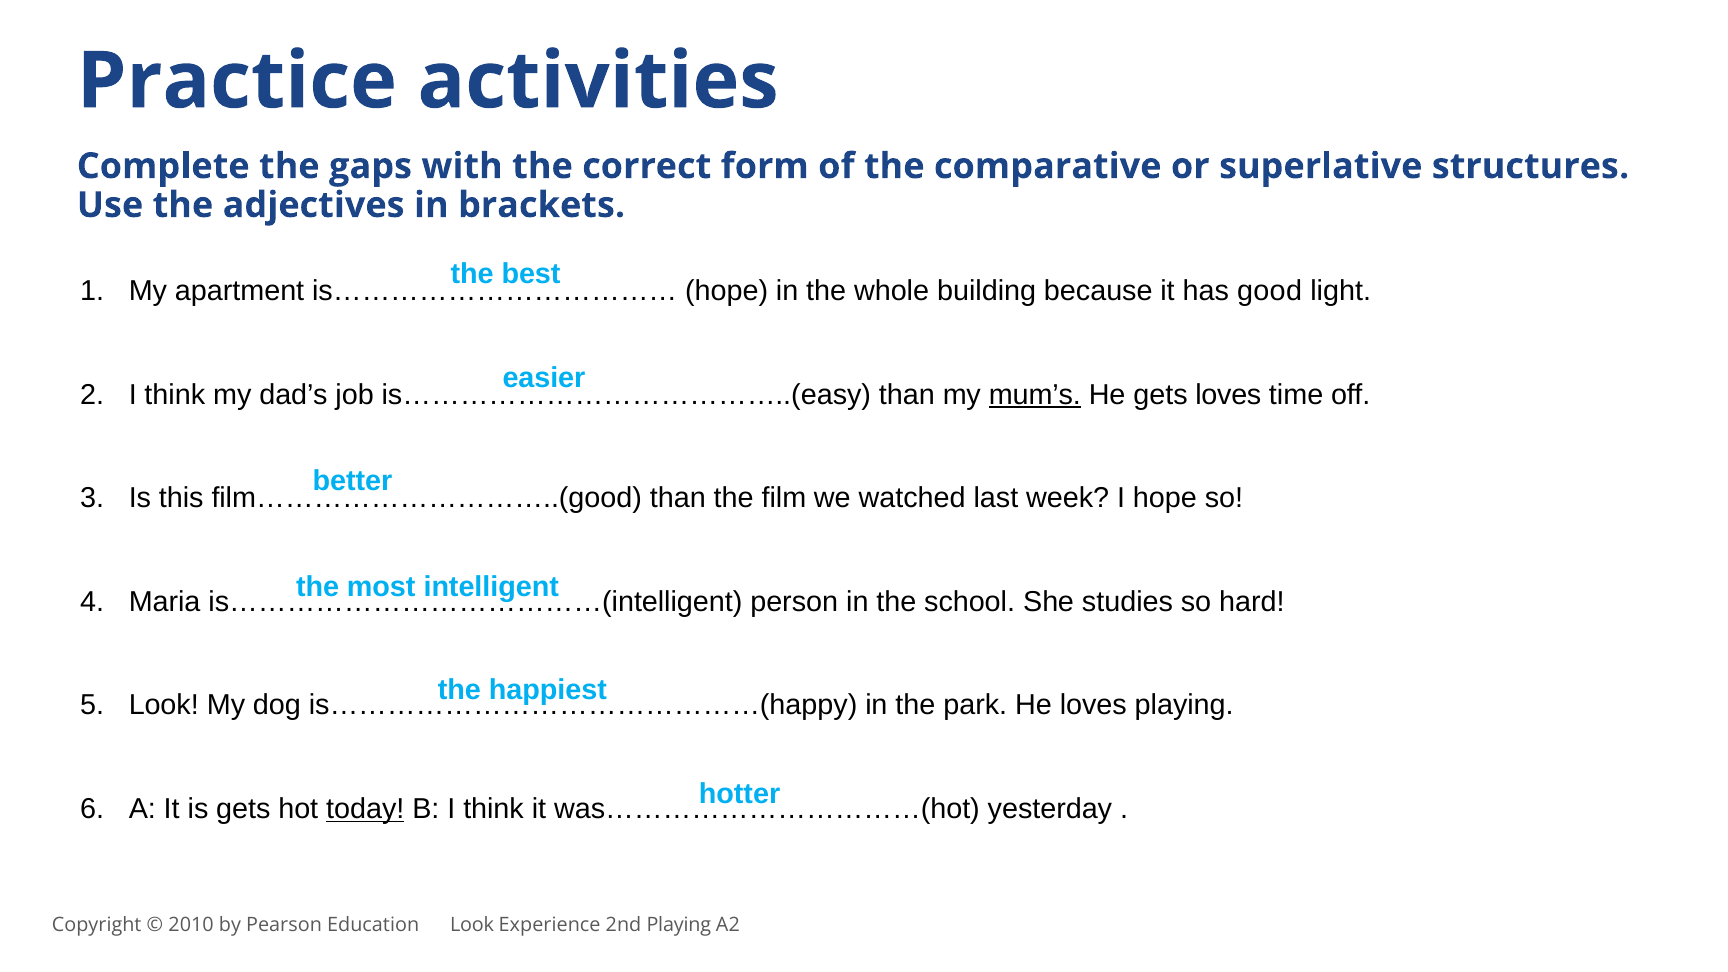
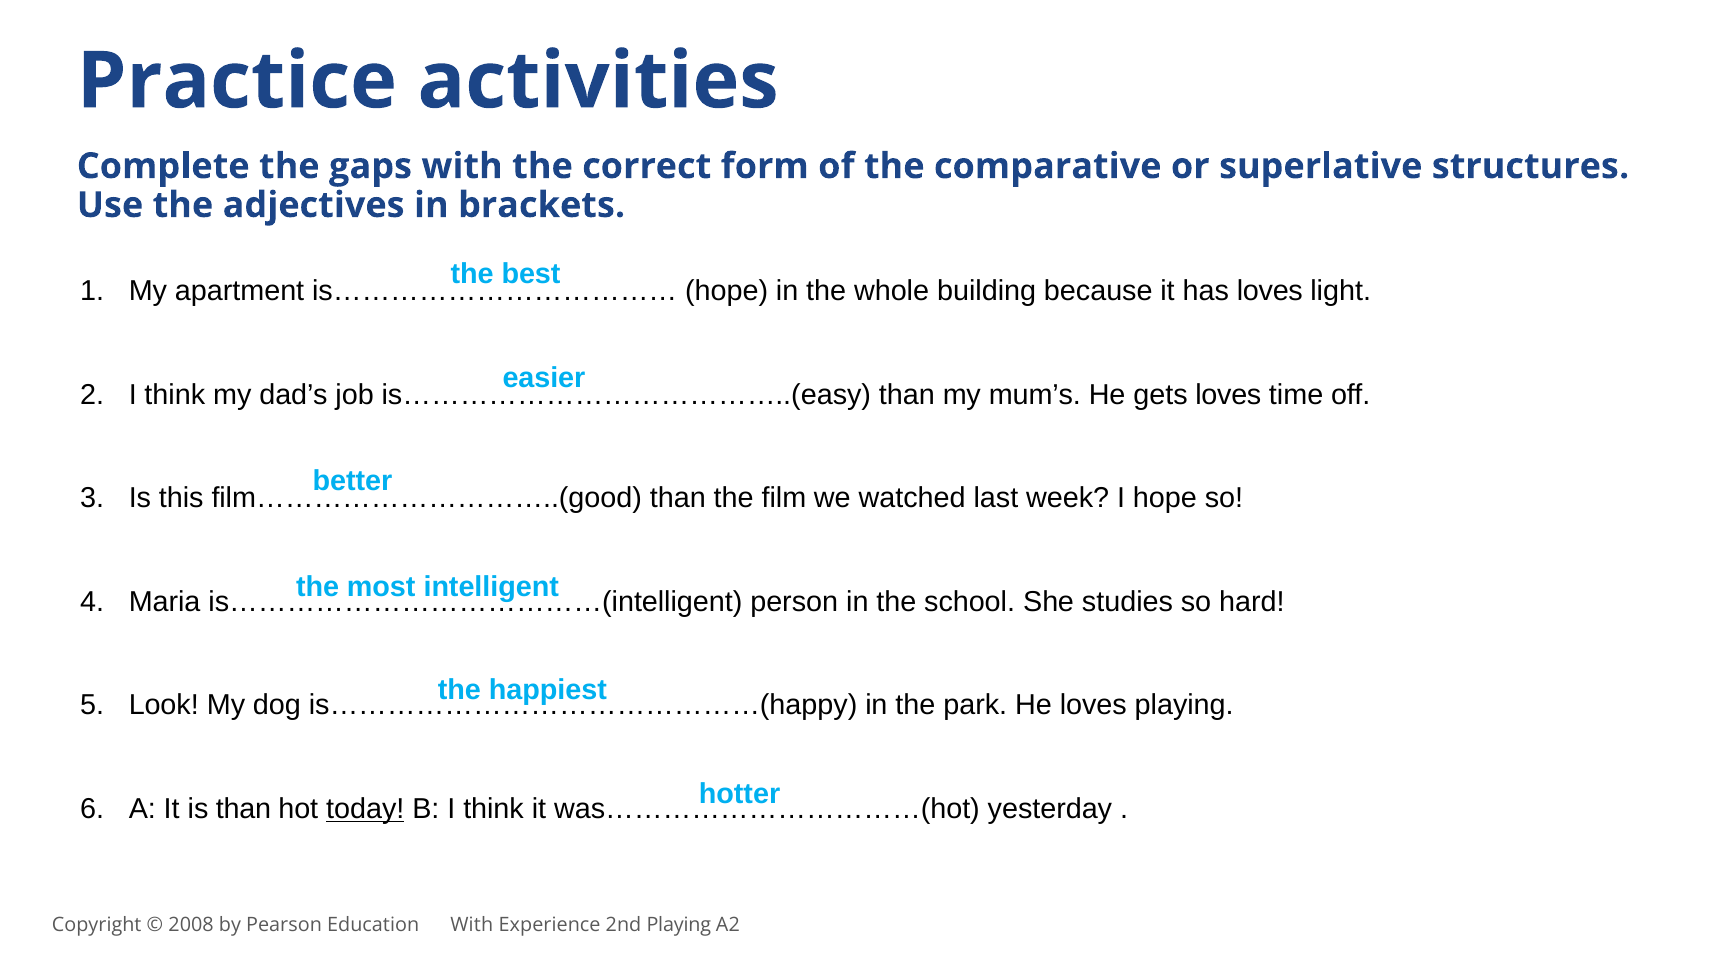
has good: good -> loves (1270, 291)
mum’s underline: present -> none (1035, 395)
is gets: gets -> than (244, 809)
2010: 2010 -> 2008 (191, 925)
Education Look: Look -> With (472, 925)
